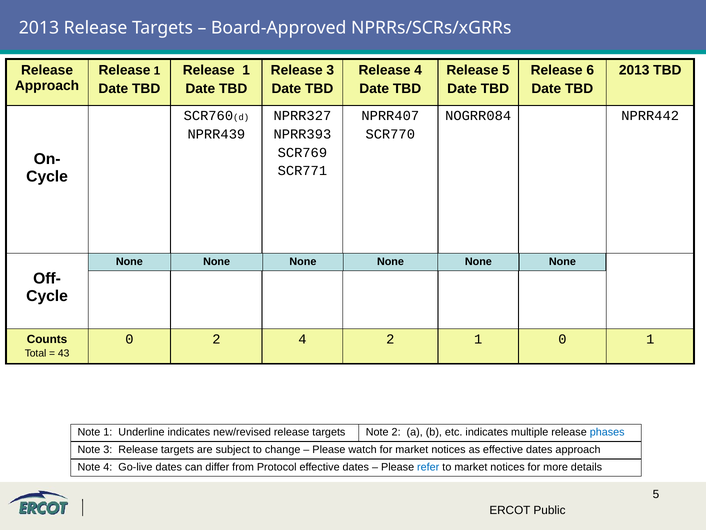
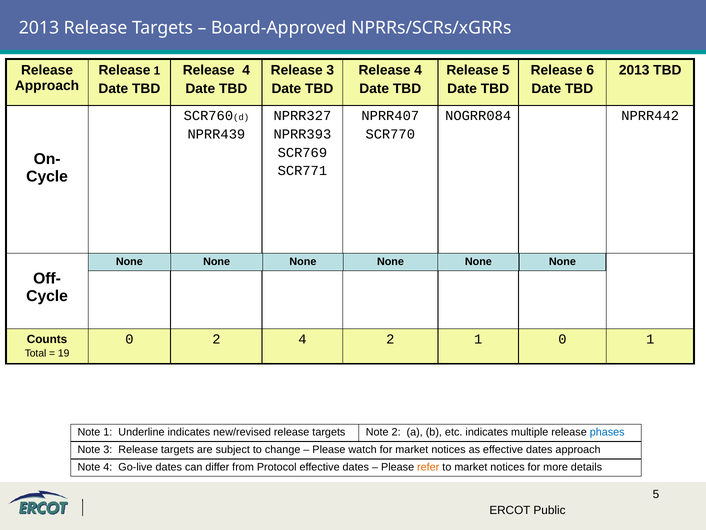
1: 1 -> 4 (246, 70)
43: 43 -> 19 (64, 353)
refer colour: blue -> orange (428, 467)
